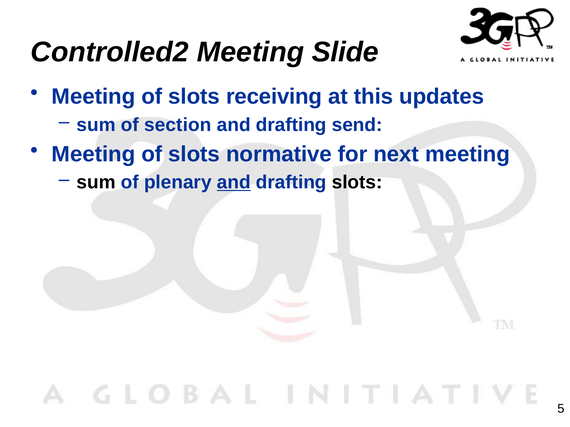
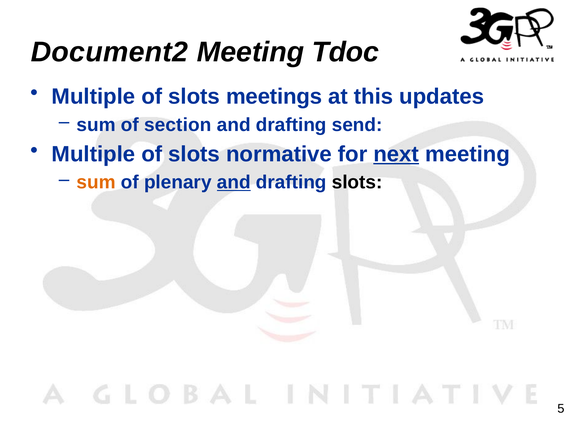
Controlled2: Controlled2 -> Document2 (109, 52)
Slide: Slide -> Tdoc (345, 52)
Meeting: Meeting -> Multiple (93, 97)
receiving: receiving -> meetings (274, 97)
Meeting: Meeting -> Multiple (93, 154)
next underline: none -> present (396, 154)
sum colour: black -> orange (96, 183)
